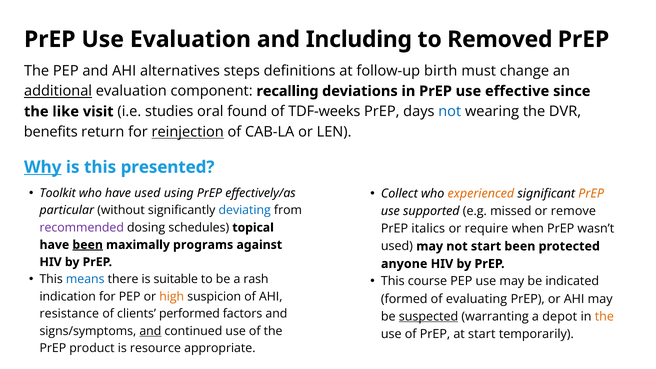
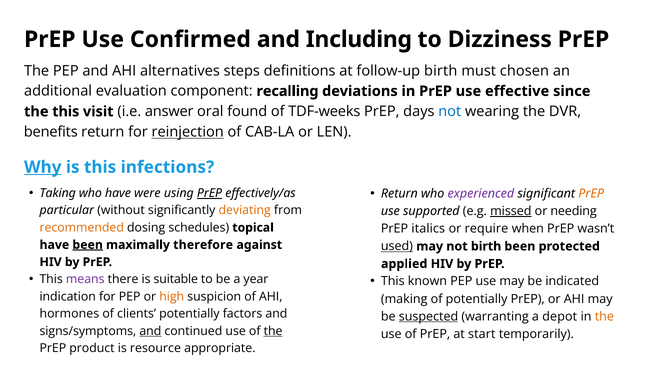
Use Evaluation: Evaluation -> Confirmed (190, 39)
Removed: Removed -> Dizziness (500, 39)
change: change -> chosen (524, 71)
additional underline: present -> none (58, 91)
the like: like -> this (66, 112)
studies: studies -> answer (169, 112)
presented: presented -> infections (167, 167)
Toolkit: Toolkit -> Taking (58, 193)
have used: used -> were (147, 193)
PrEP underline: none -> present (210, 193)
Collect: Collect -> Return (399, 194)
experienced colour: orange -> purple (481, 194)
deviating colour: blue -> orange (245, 210)
missed underline: none -> present (511, 211)
remove: remove -> needing (574, 211)
recommended colour: purple -> orange (82, 228)
used underline: none -> present (397, 246)
not start: start -> birth (486, 246)
programs: programs -> therefore (203, 245)
anyone: anyone -> applied (404, 264)
means colour: blue -> purple (85, 279)
rash: rash -> year (256, 279)
course: course -> known (427, 281)
formed: formed -> making (404, 299)
of evaluating: evaluating -> potentially (477, 299)
resistance: resistance -> hormones (69, 314)
clients performed: performed -> potentially (189, 314)
the underline: none -> present (273, 331)
